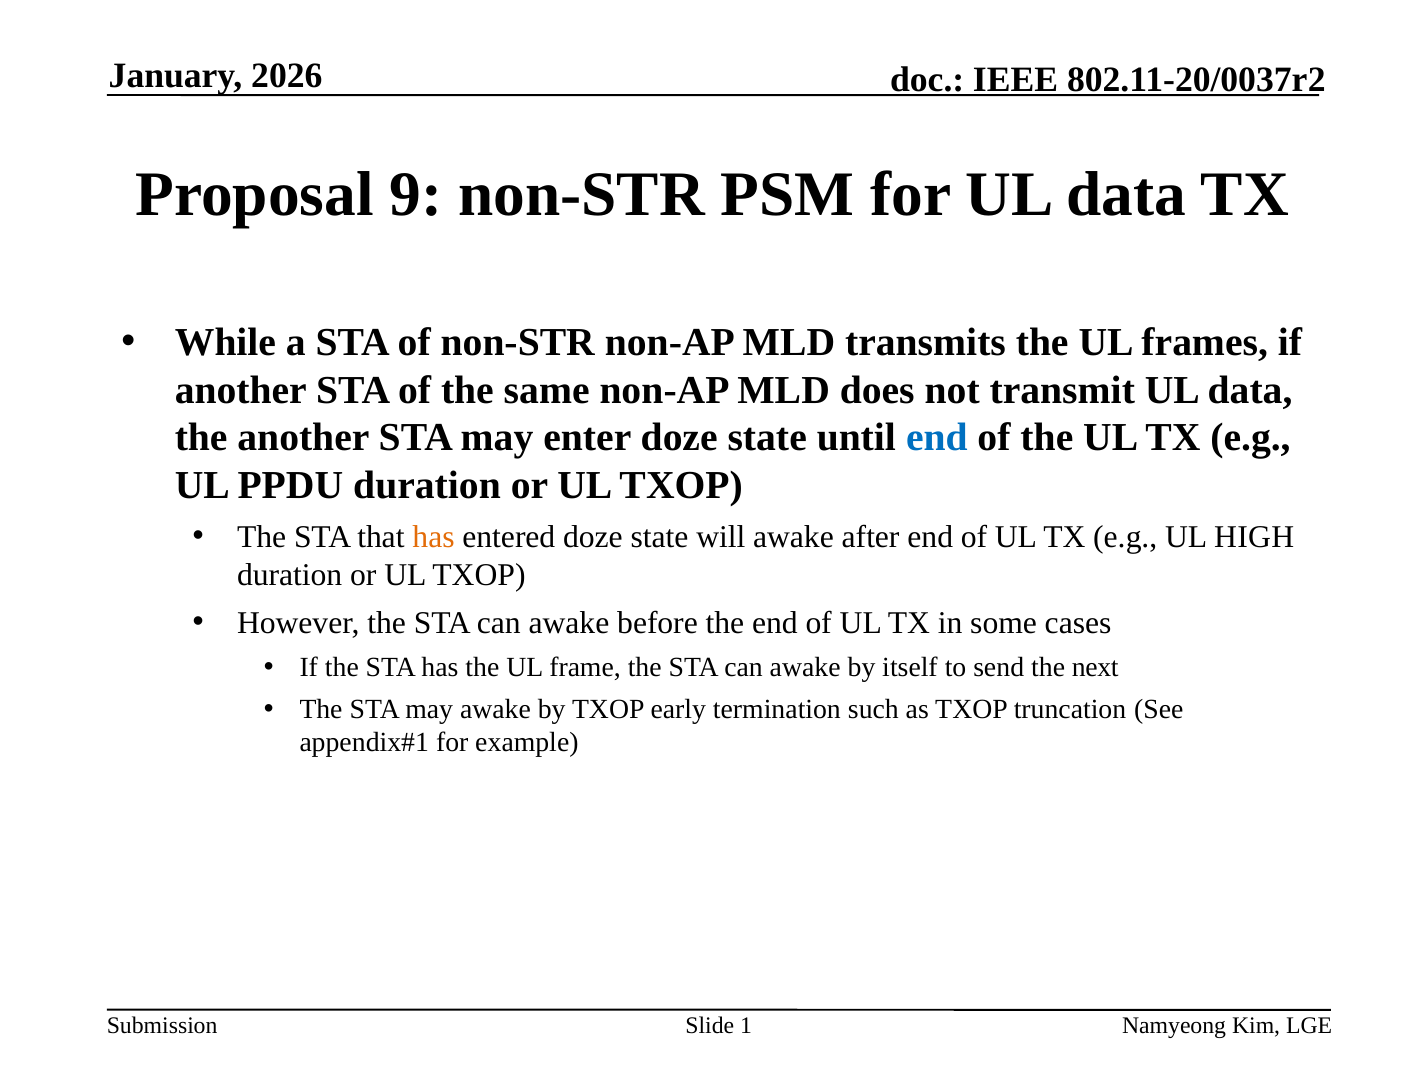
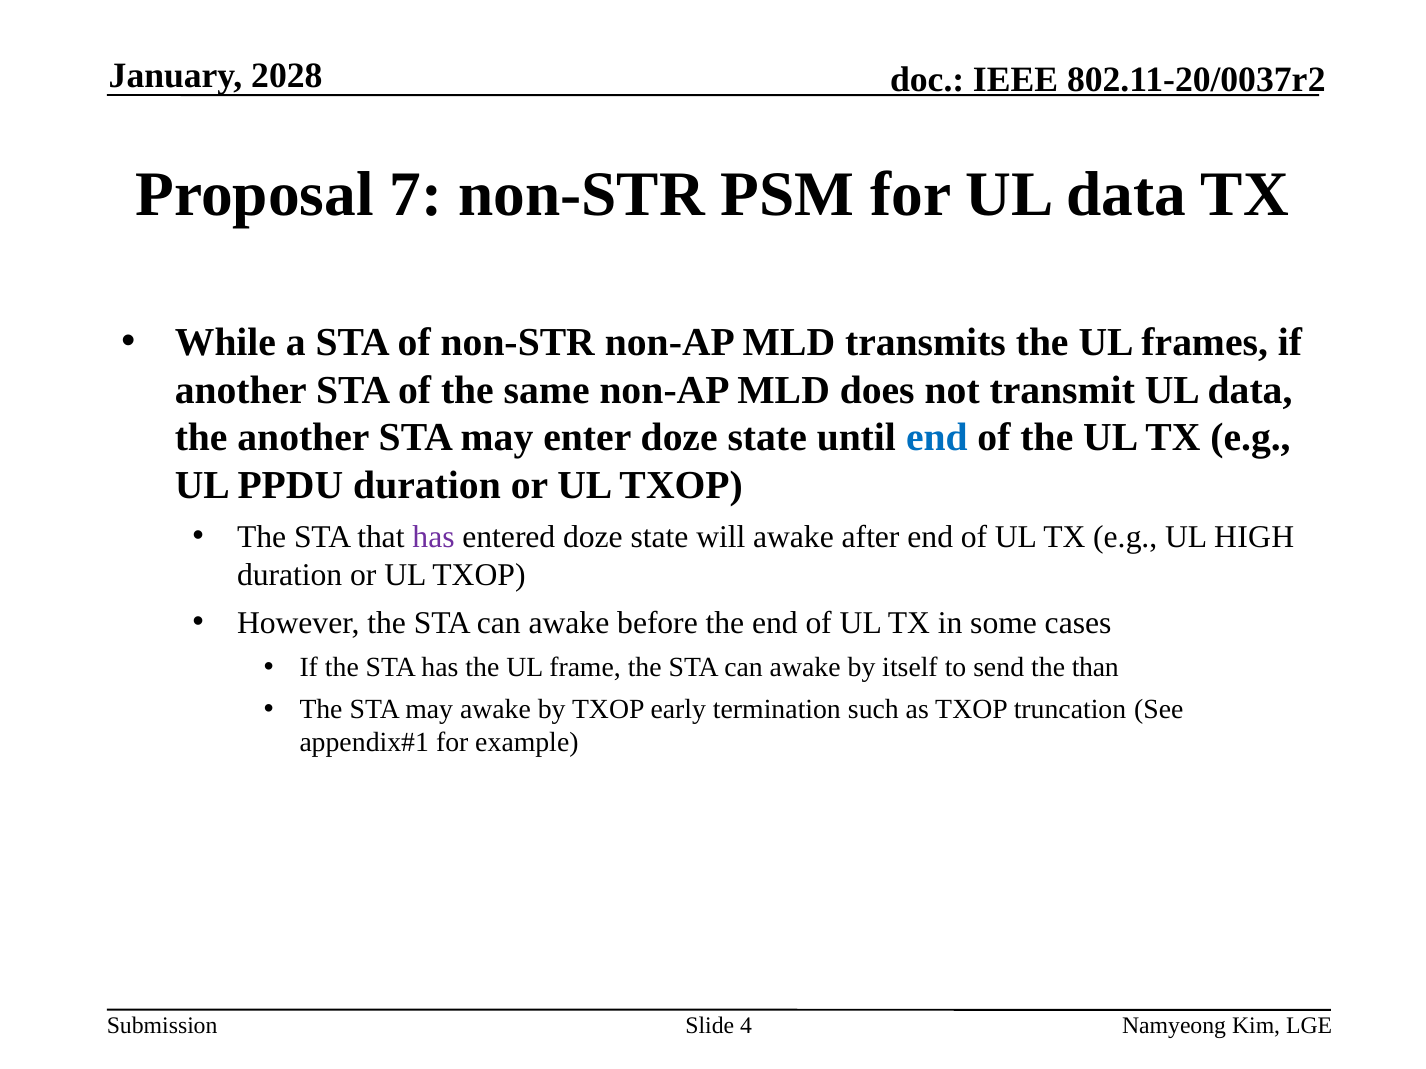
2026: 2026 -> 2028 (287, 76)
9: 9 -> 7 (416, 194)
has colour: orange -> purple (434, 537)
next: next -> than (1095, 668)
1: 1 -> 4 (746, 1026)
